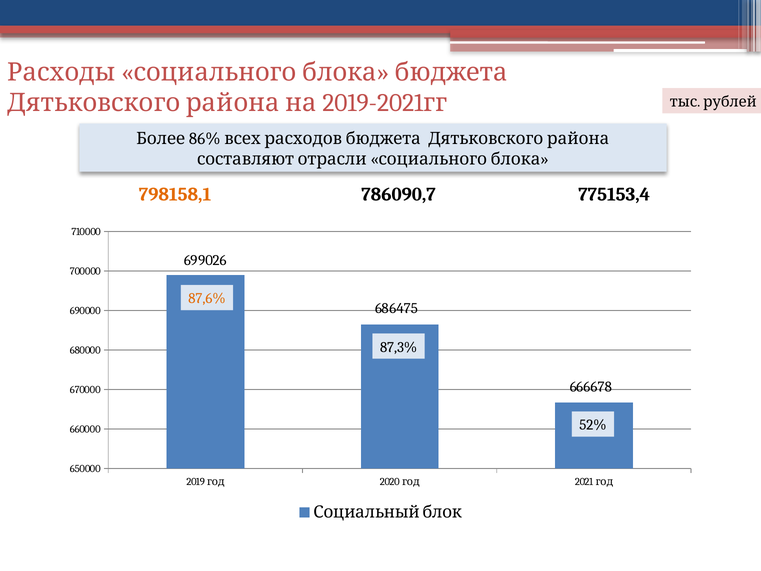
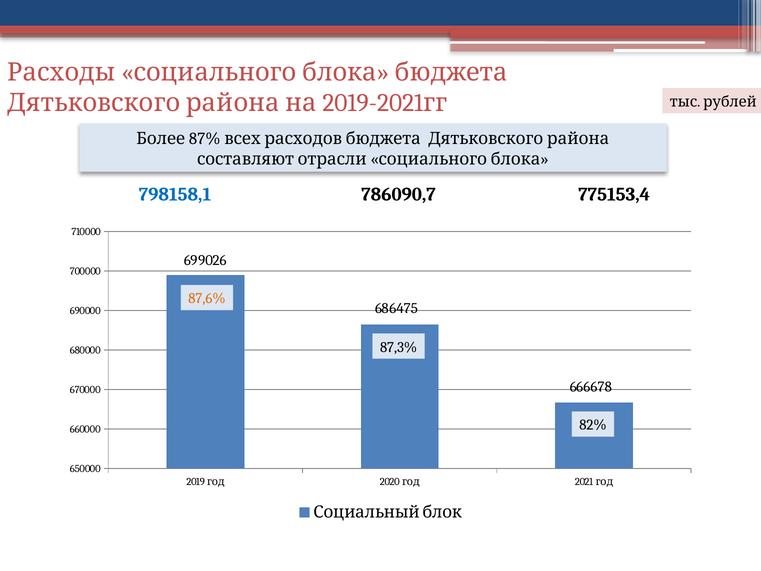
86%: 86% -> 87% (205, 139)
798158,1 colour: orange -> blue (175, 194)
52%: 52% -> 82% (593, 425)
